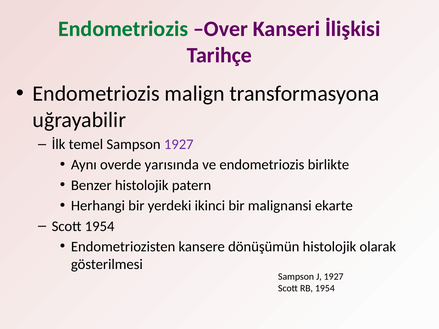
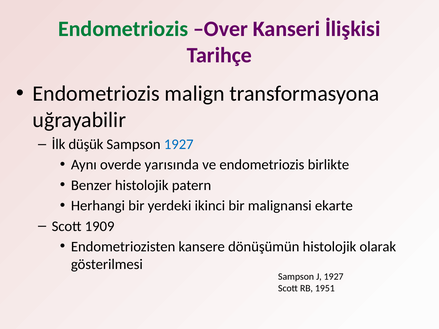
temel: temel -> düşük (86, 144)
1927 colour: purple -> blue (179, 144)
Scott 1954: 1954 -> 1909 (100, 226)
RB 1954: 1954 -> 1951 (325, 289)
